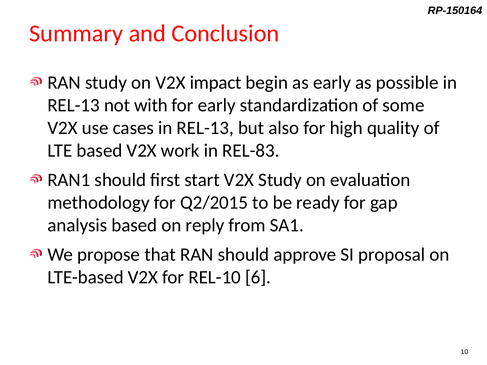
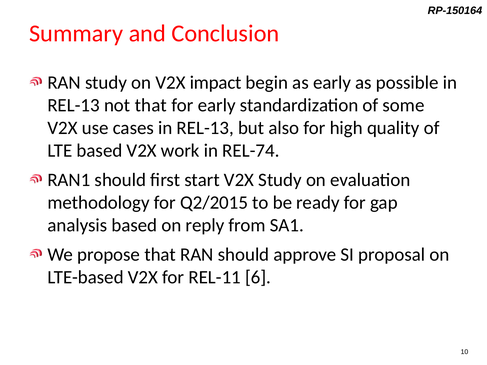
not with: with -> that (151, 105)
REL-83: REL-83 -> REL-74 (251, 151)
REL-10: REL-10 -> REL-11 (215, 277)
